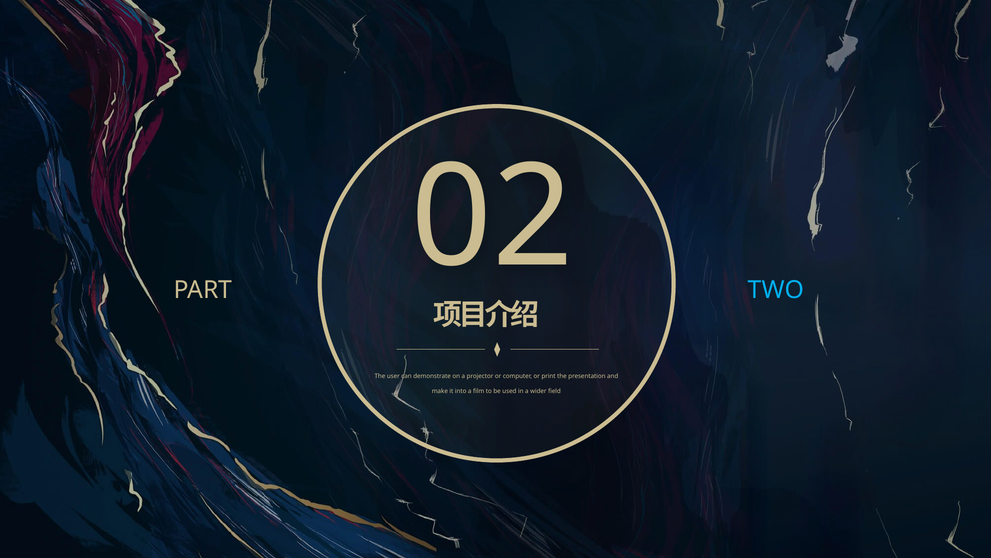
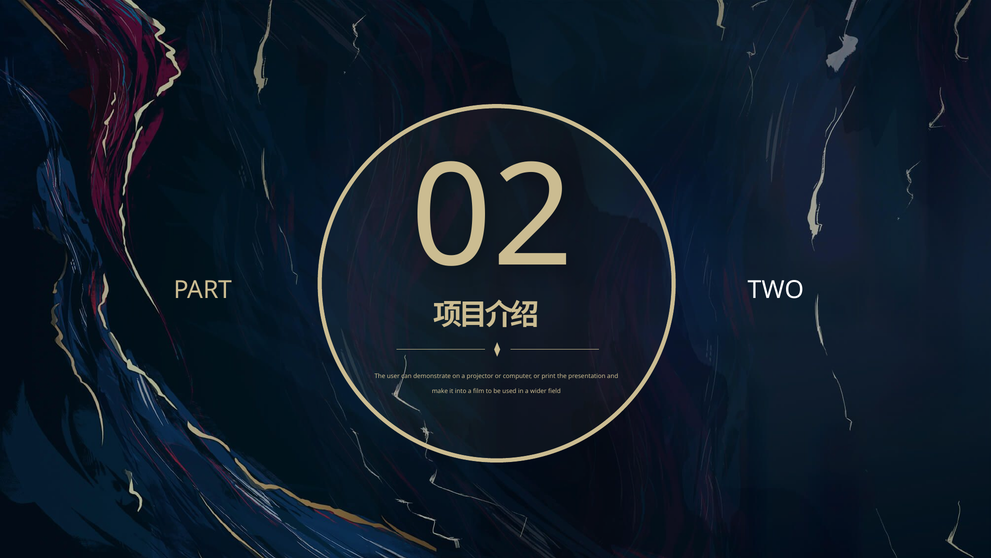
TWO colour: light blue -> white (776, 290)
